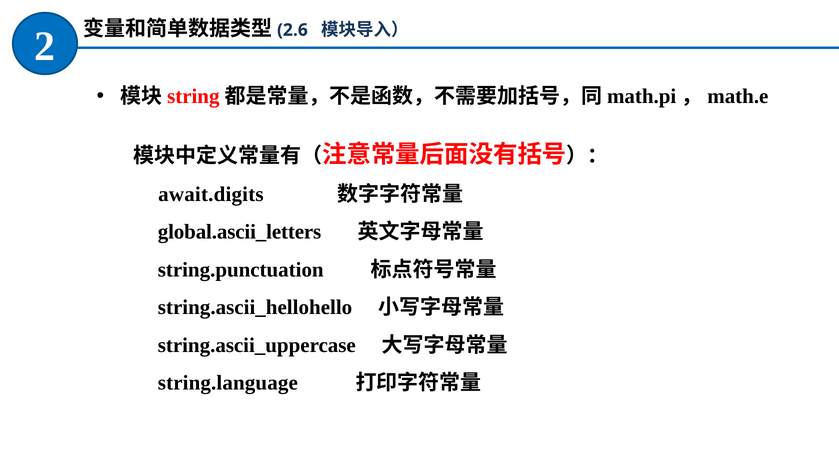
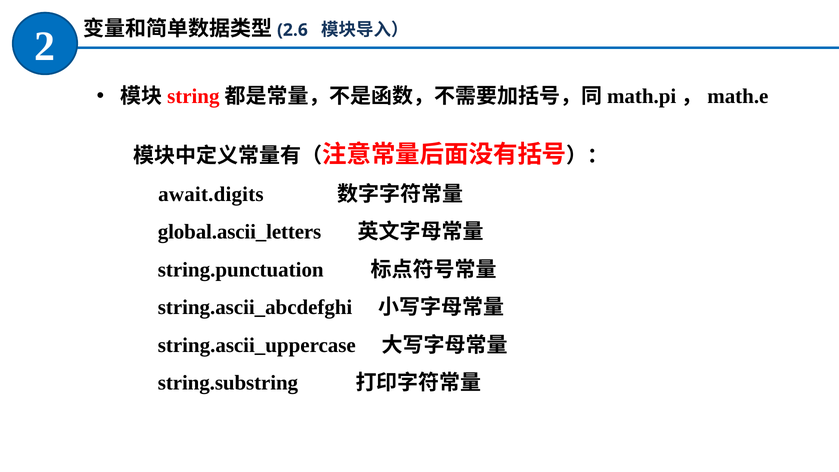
string.ascii_hellohello: string.ascii_hellohello -> string.ascii_abcdefghi (255, 307)
string.language: string.language -> string.substring (228, 383)
